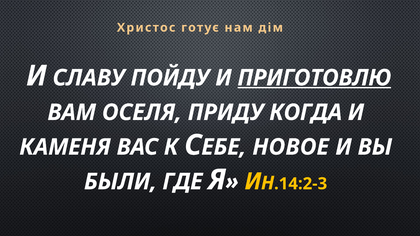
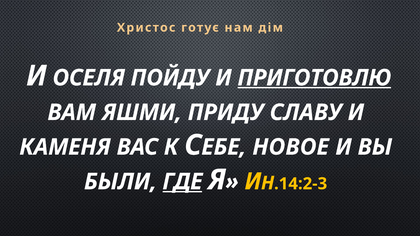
СЛАВУ: СЛАВУ -> ОСЕЛЯ (89, 78)
ОСЕЛЯ: ОСЕЛЯ -> ЯШМИ (142, 113)
КОГДА: КОГДА -> СЛАВУ (306, 113)
ГДЕ underline: none -> present (182, 182)
